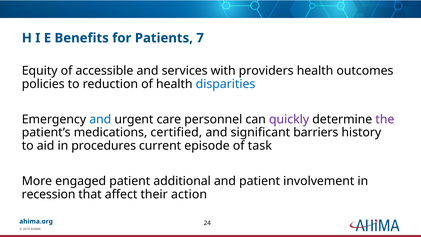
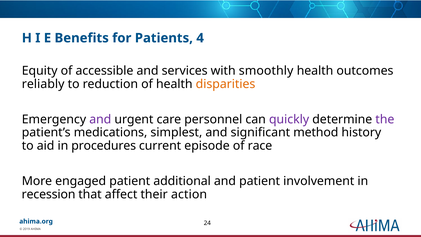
7: 7 -> 4 (200, 38)
providers: providers -> smoothly (266, 71)
policies: policies -> reliably (43, 84)
disparities colour: blue -> orange (226, 84)
and colour: blue -> purple (100, 119)
certified: certified -> simplest (176, 133)
barriers: barriers -> method (316, 133)
task: task -> race (260, 146)
